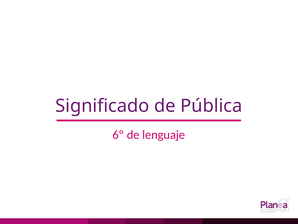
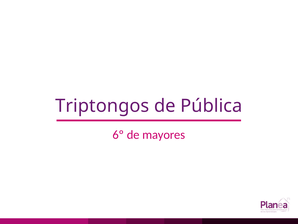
Significado: Significado -> Triptongos (102, 106)
lenguaje: lenguaje -> mayores (164, 134)
